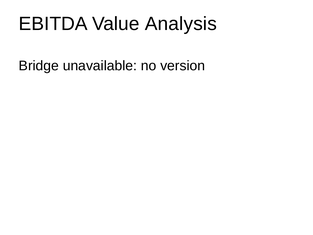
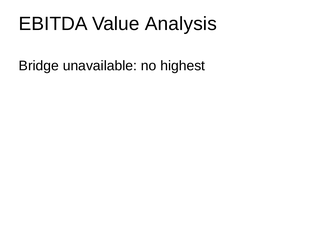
version: version -> highest (183, 66)
